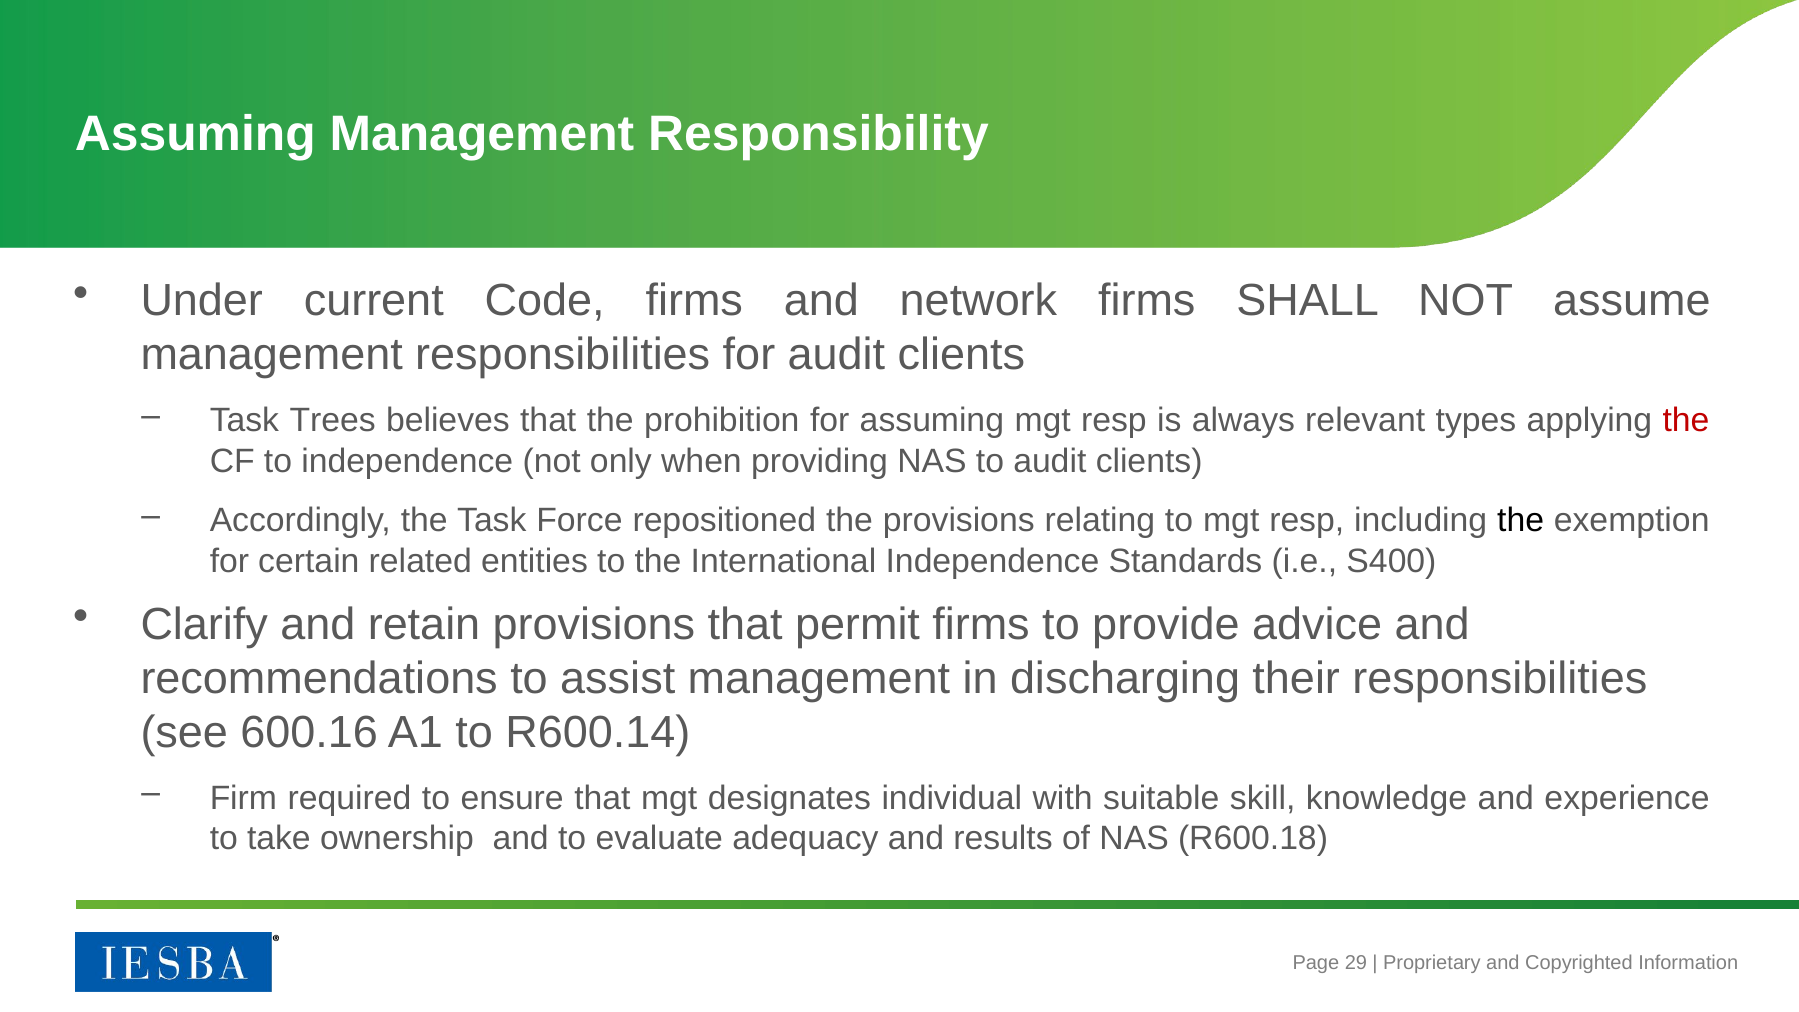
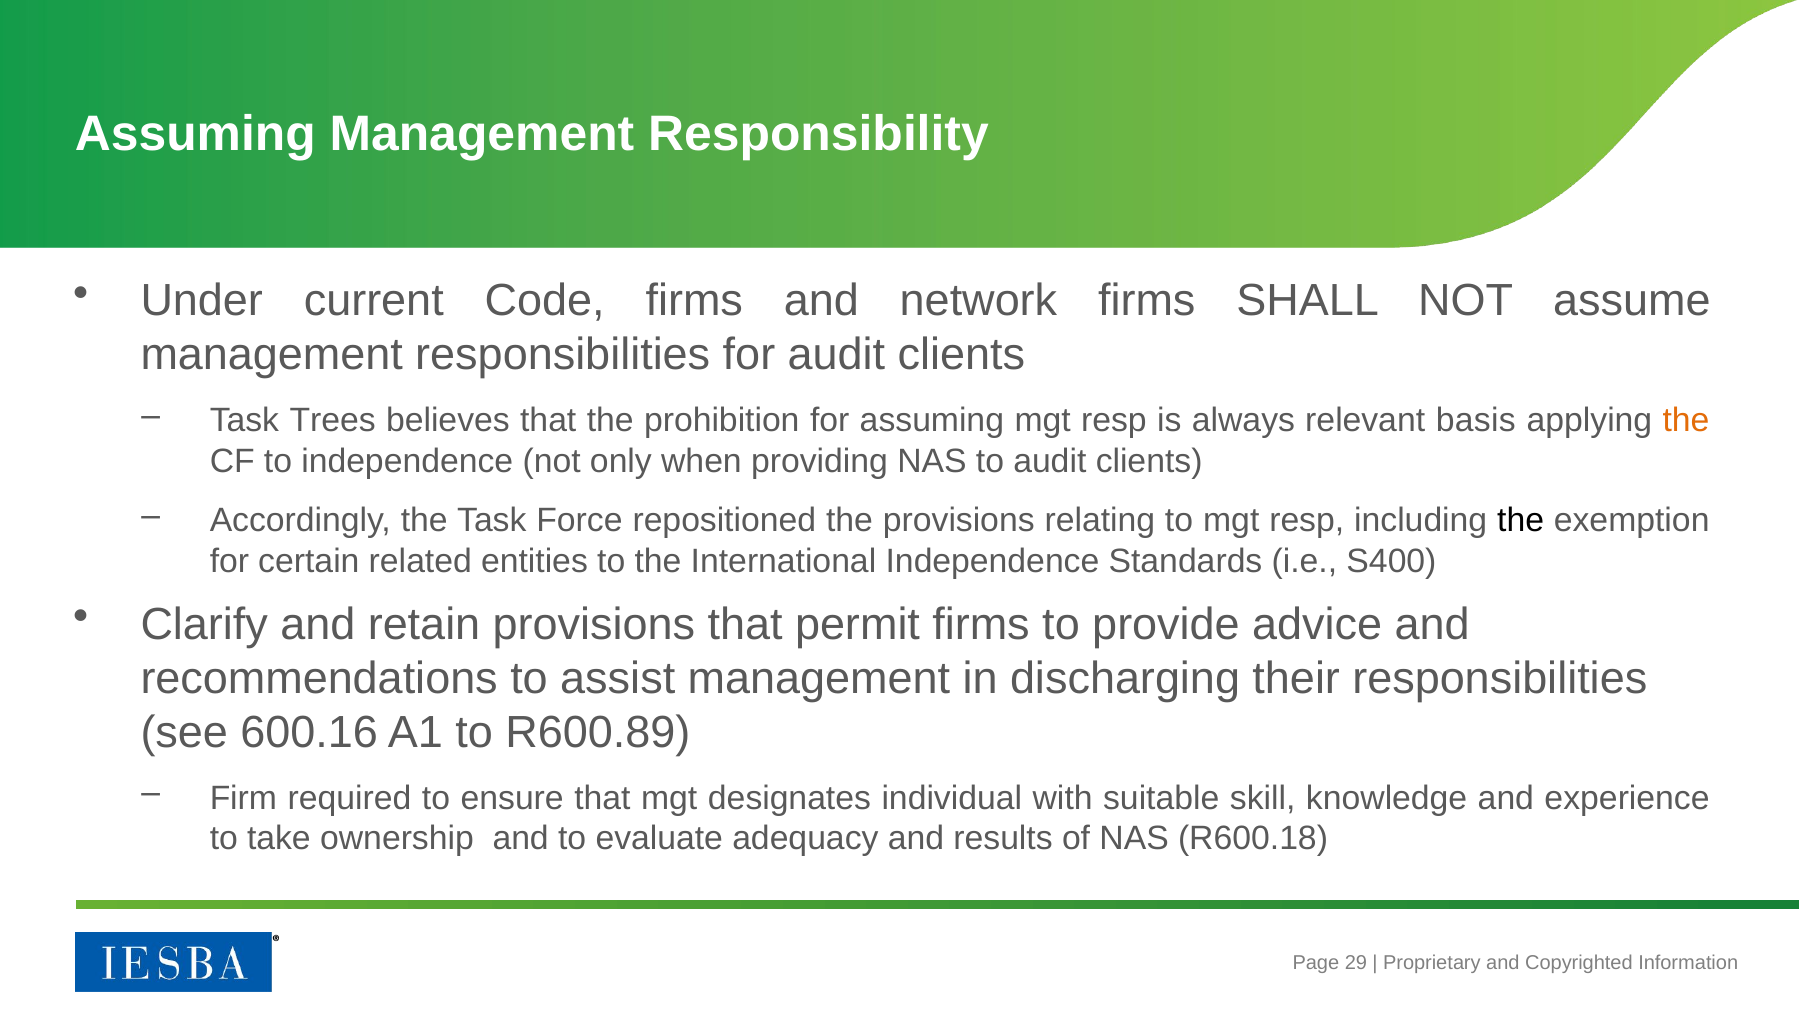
types: types -> basis (1476, 420)
the colour: red -> orange (1686, 420)
R600.14: R600.14 -> R600.89 (598, 732)
